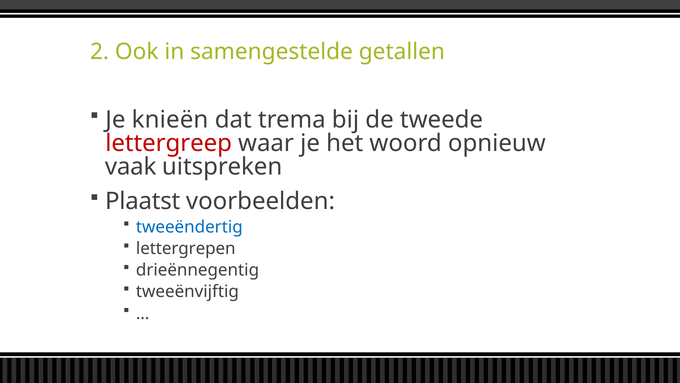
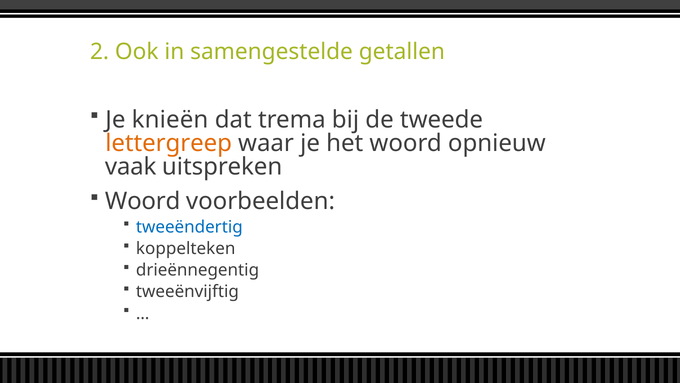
lettergreep colour: red -> orange (169, 143)
Plaatst: Plaatst -> Woord (143, 201)
lettergrepen: lettergrepen -> koppelteken (186, 248)
